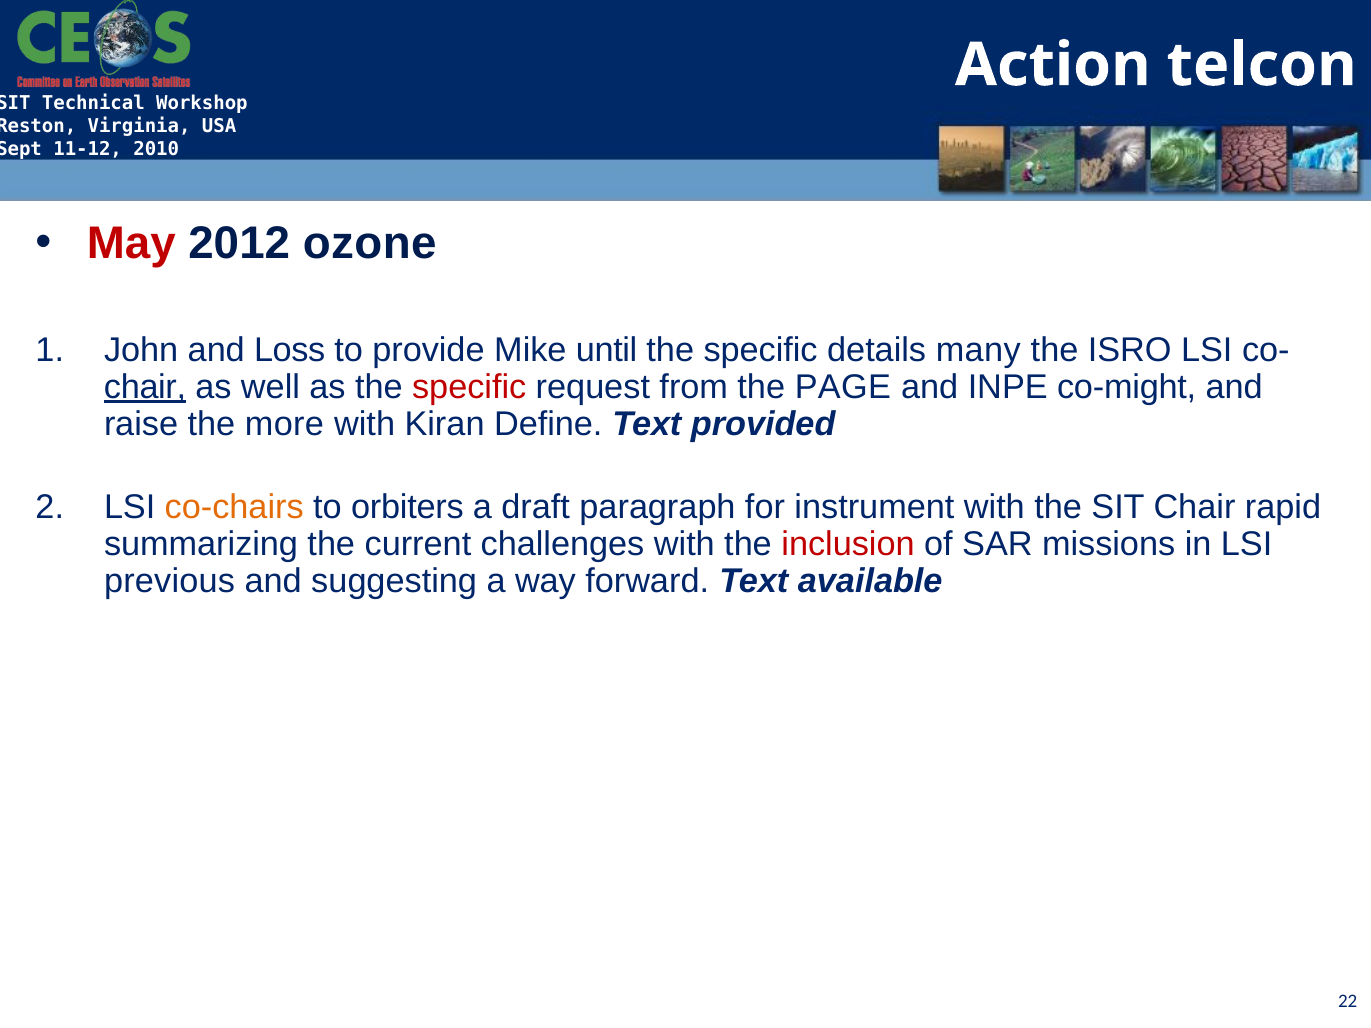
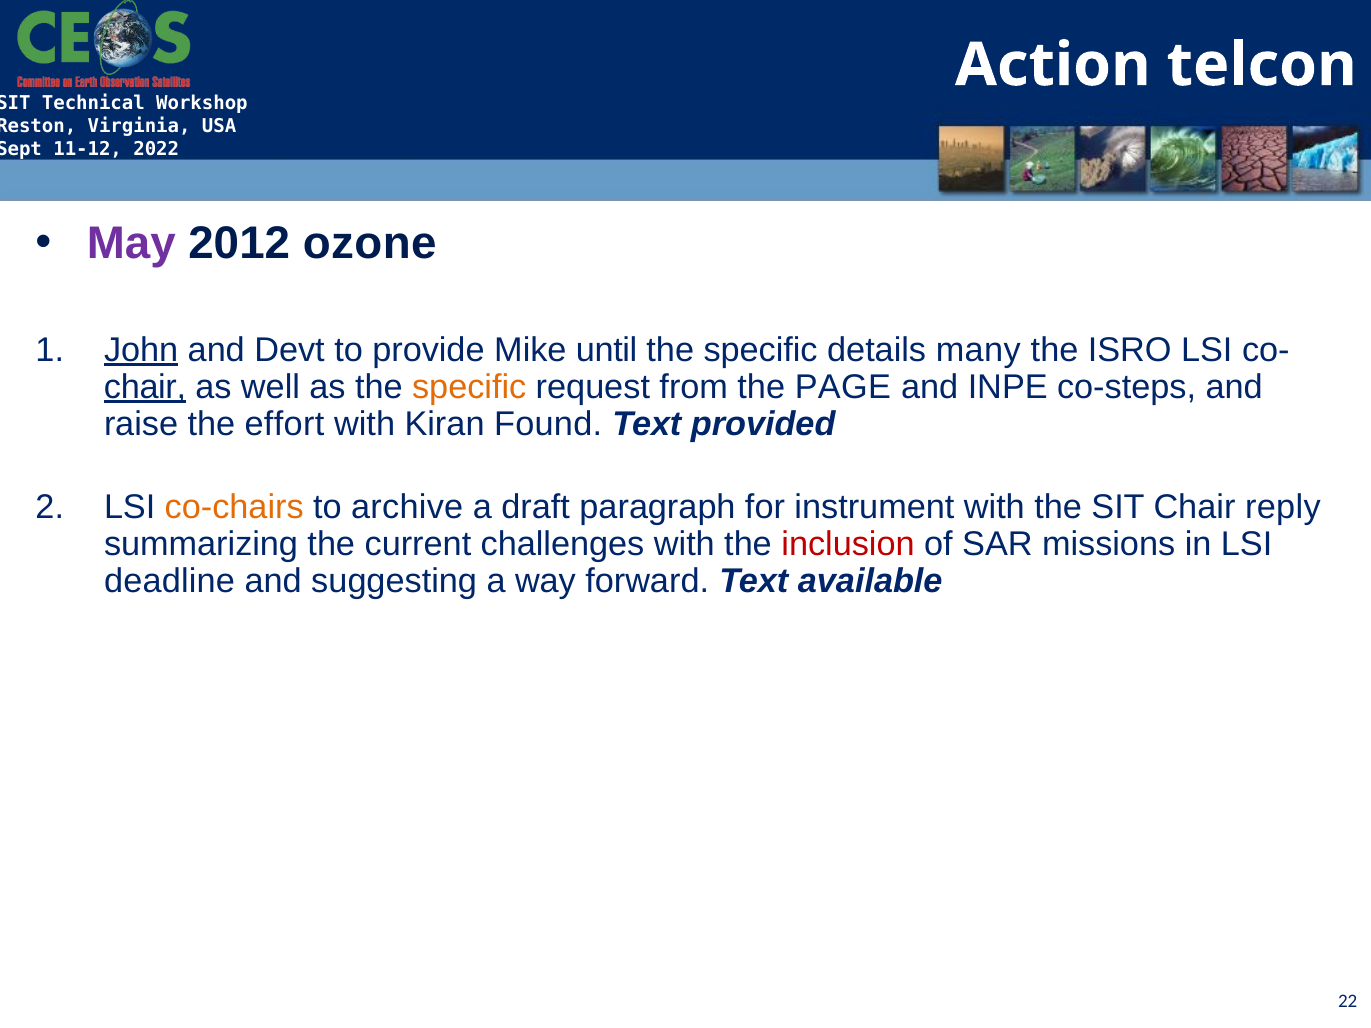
2010: 2010 -> 2022 (156, 149)
May colour: red -> purple (131, 244)
John underline: none -> present (141, 350)
Loss: Loss -> Devt (290, 350)
specific colour: red -> orange (469, 387)
co-might: co-might -> co-steps (1127, 387)
more: more -> effort (284, 424)
Define: Define -> Found (548, 424)
orbiters: orbiters -> archive (407, 507)
rapid: rapid -> reply (1283, 507)
previous: previous -> deadline (170, 581)
